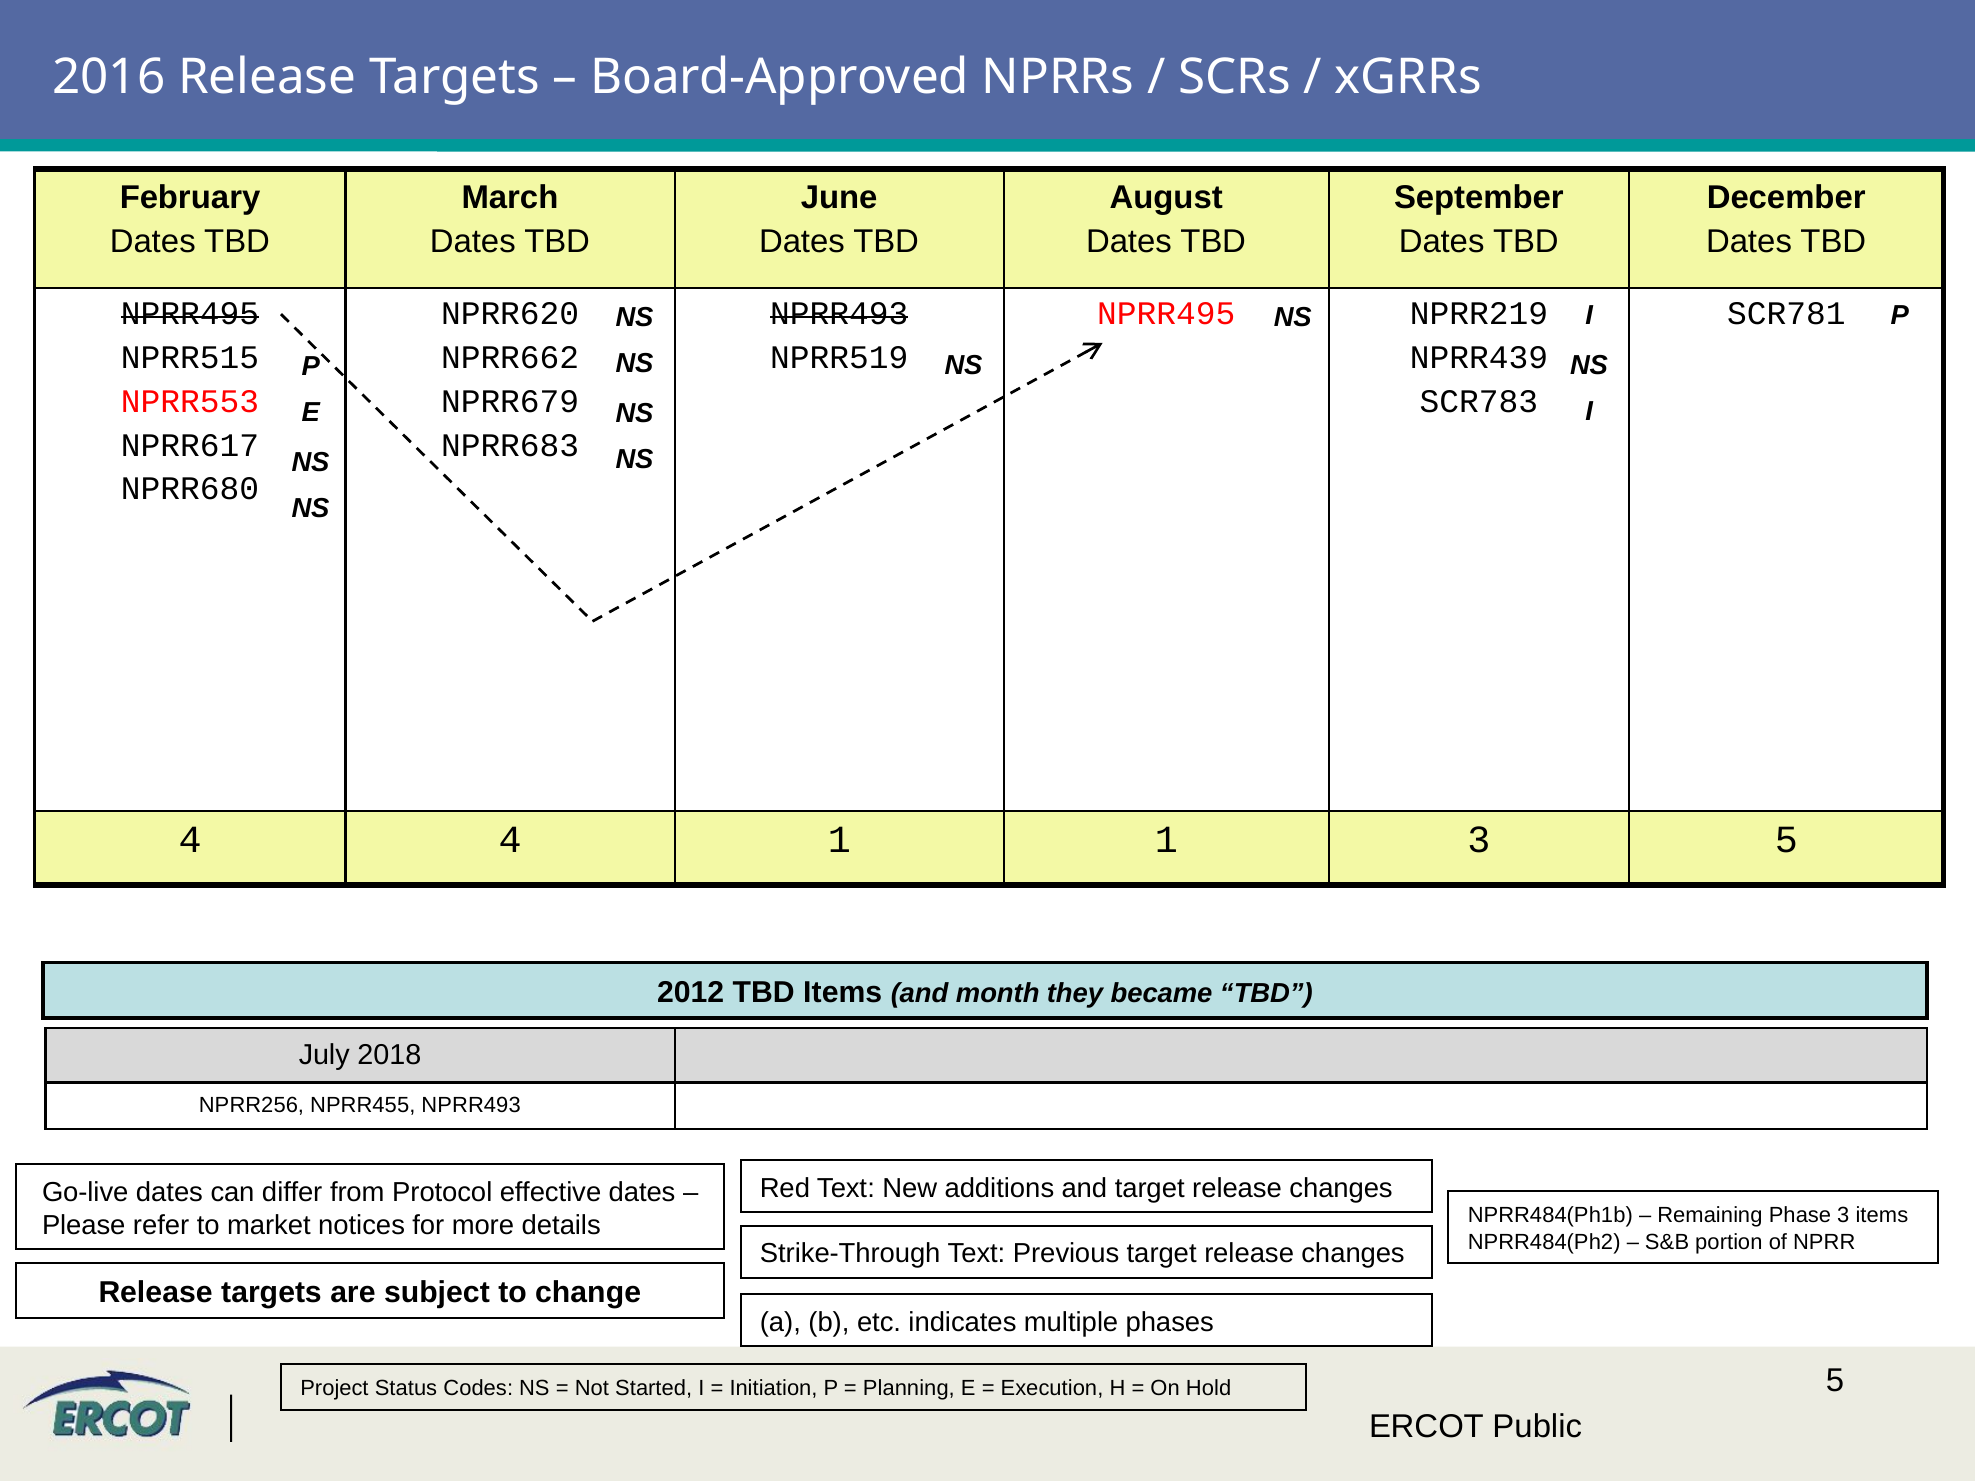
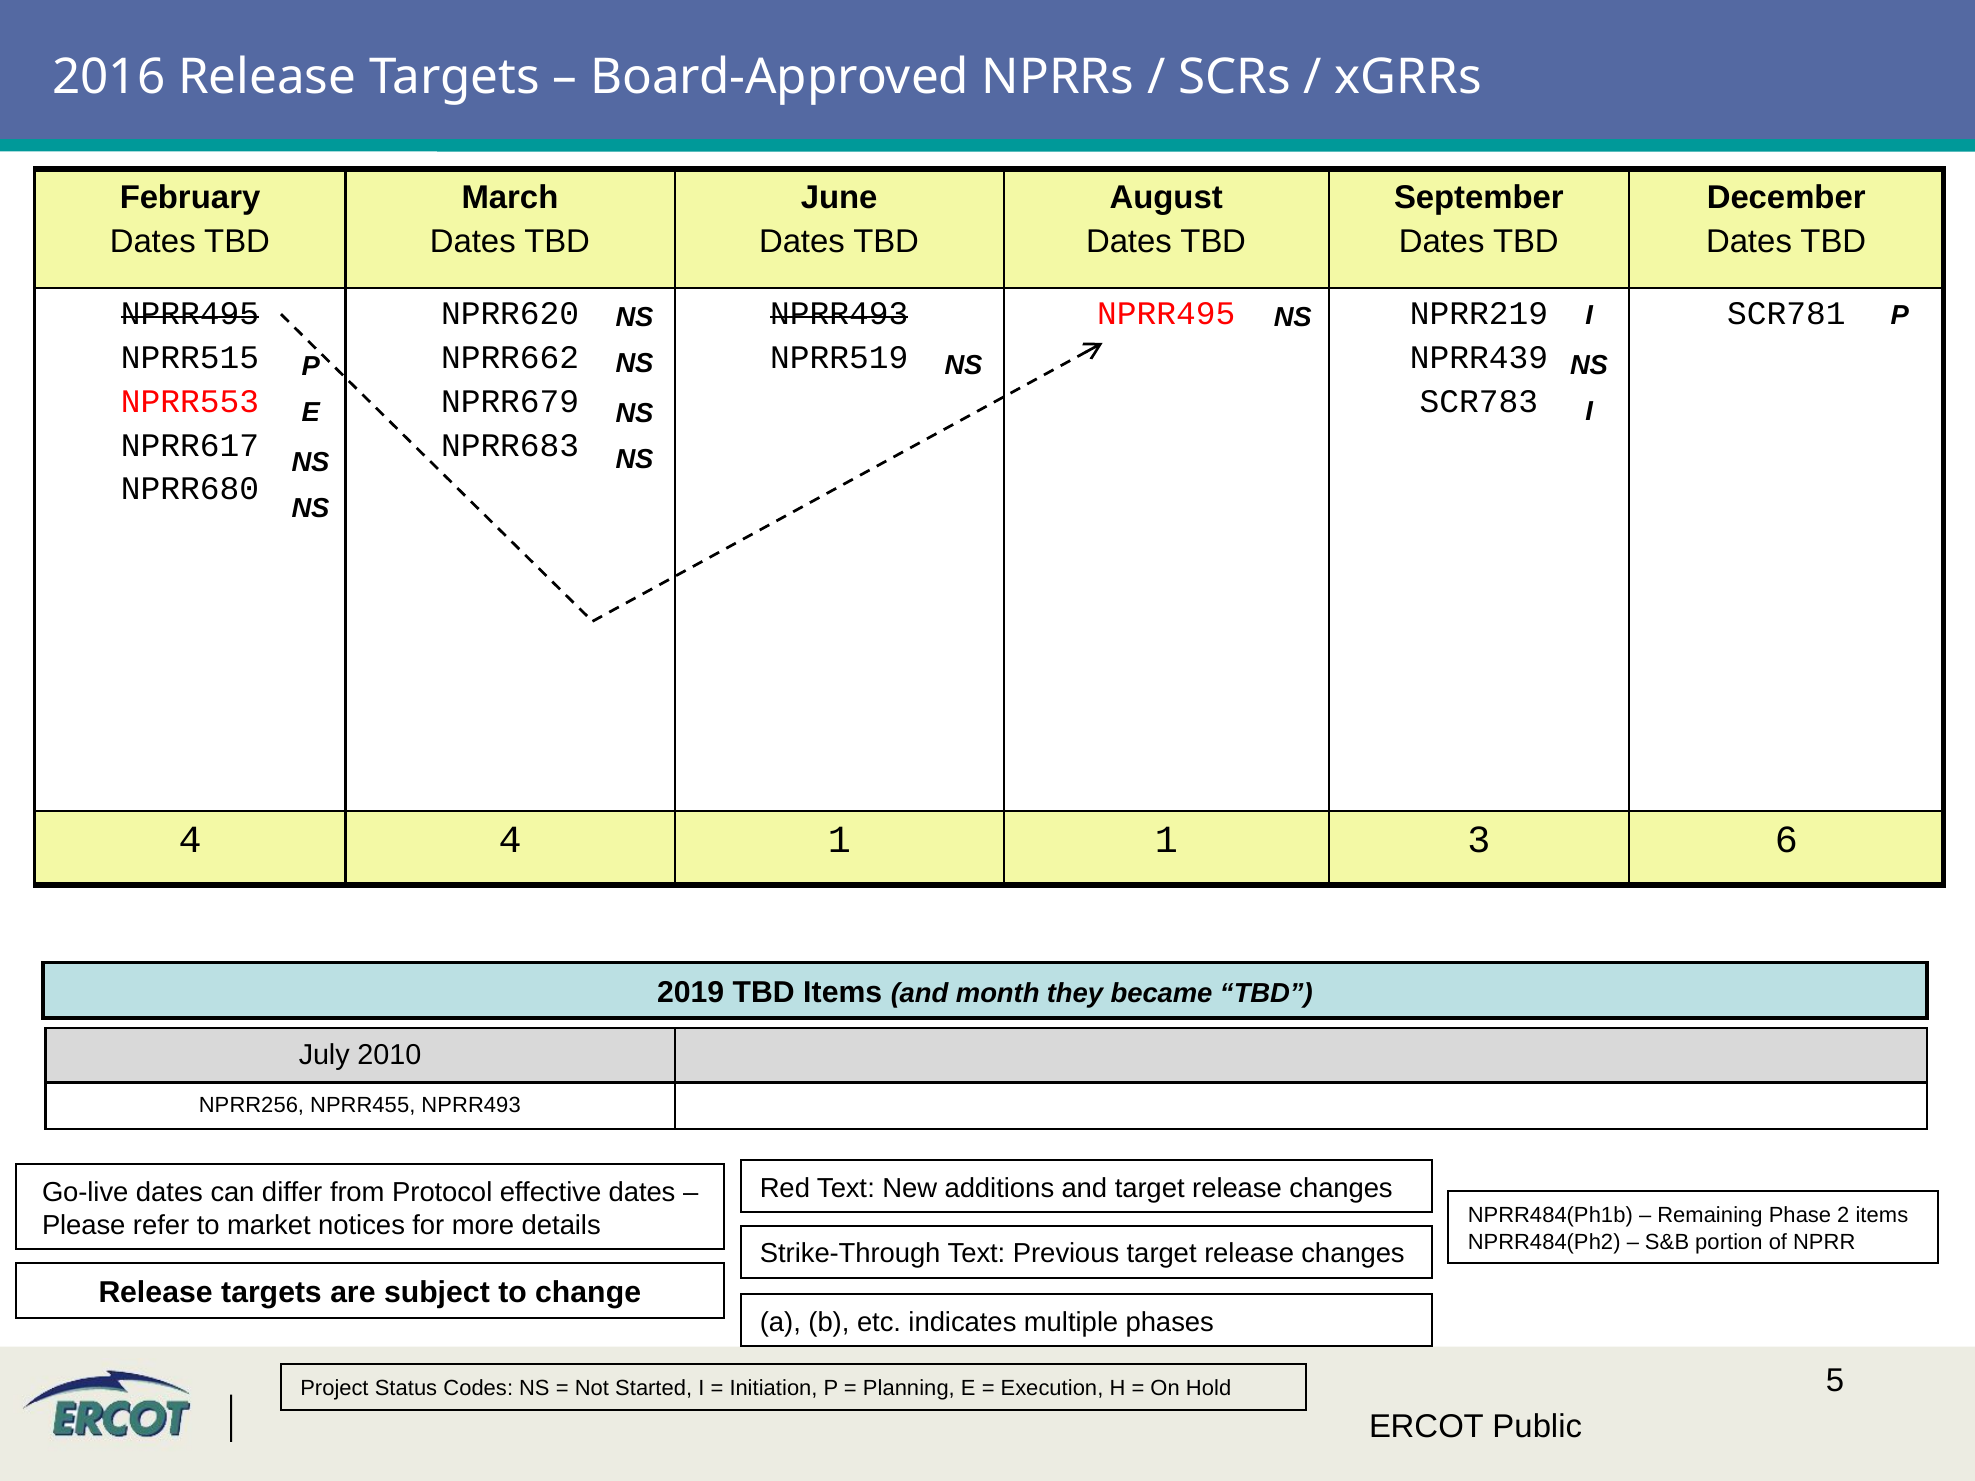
3 5: 5 -> 6 (1786, 840)
2012: 2012 -> 2019 (691, 992)
2018: 2018 -> 2010 (389, 1055)
Phase 3: 3 -> 2 (1843, 1216)
